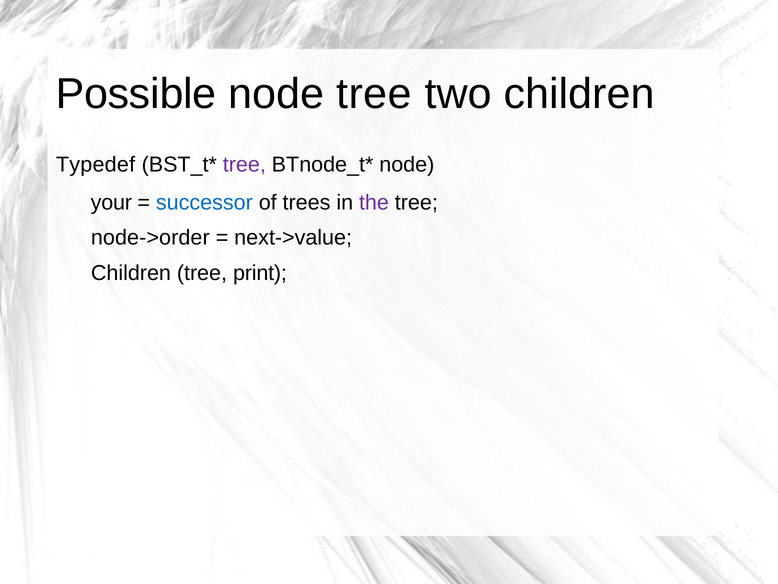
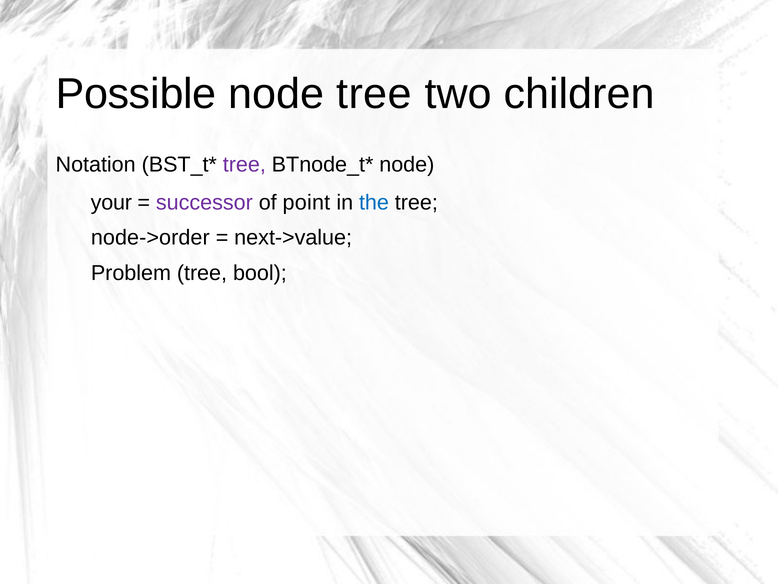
Typedef: Typedef -> Notation (96, 164)
successor colour: blue -> purple (204, 202)
trees: trees -> point (306, 202)
the colour: purple -> blue (374, 202)
Children: Children -> Problem (131, 273)
print: print -> bool (260, 273)
